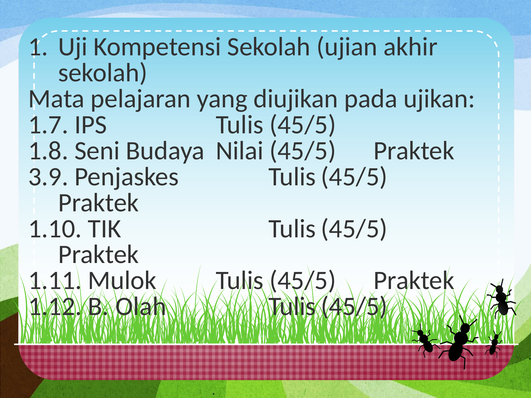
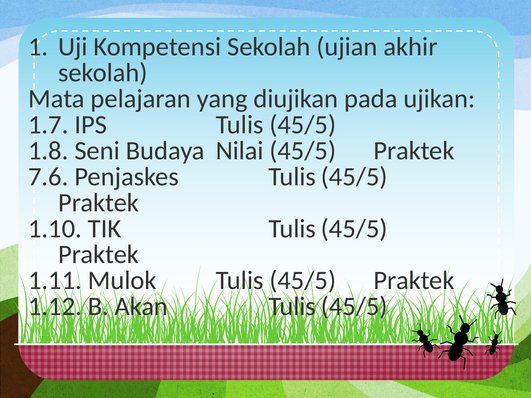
3.9: 3.9 -> 7.6 (48, 177)
Olah: Olah -> Akan (141, 307)
